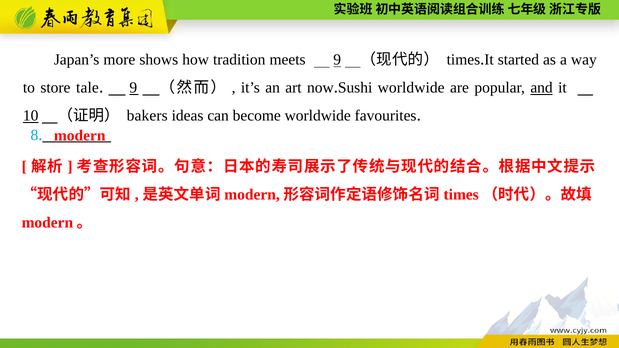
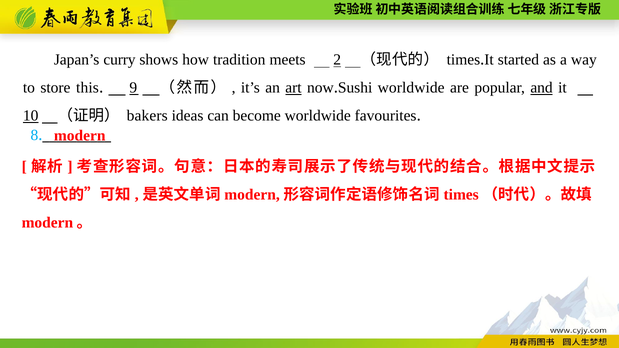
more: more -> curry (119, 60)
meets 9: 9 -> 2 (337, 60)
tale: tale -> this (87, 88)
art underline: none -> present (293, 88)
